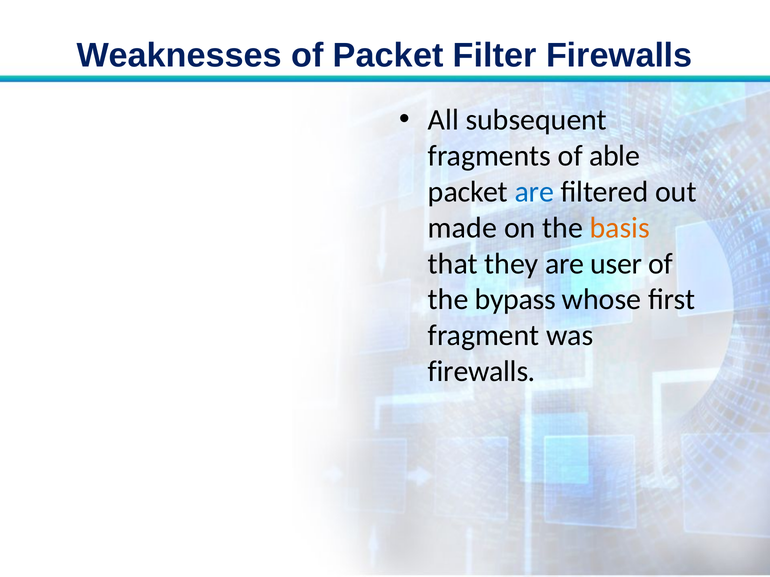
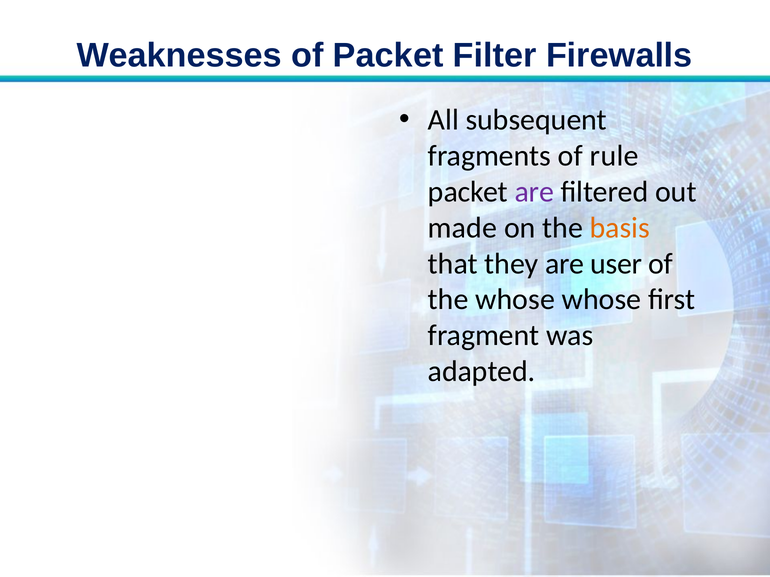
able: able -> rule (614, 156)
are colour: blue -> purple (534, 192)
the bypass: bypass -> whose (515, 300)
firewalls: firewalls -> adapted (482, 372)
